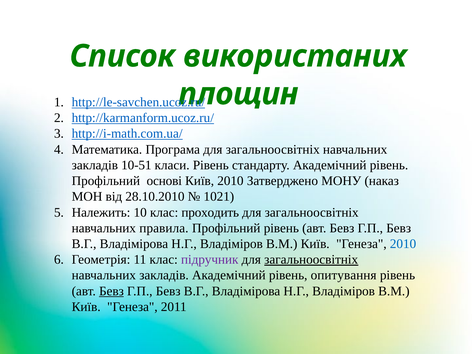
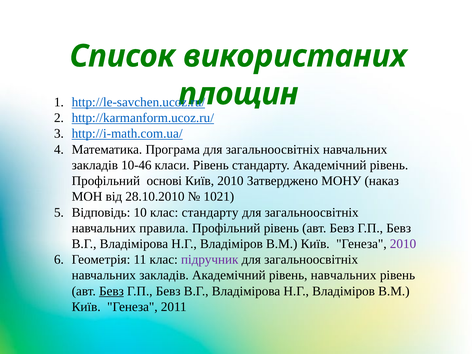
10-51: 10-51 -> 10-46 (136, 165)
Належить: Належить -> Відповідь (101, 212)
клас проходить: проходить -> стандарту (210, 212)
2010 colour: blue -> purple (403, 244)
загальноосвітніх underline: present -> none (311, 260)
рівень опитування: опитування -> навчальних (344, 275)
